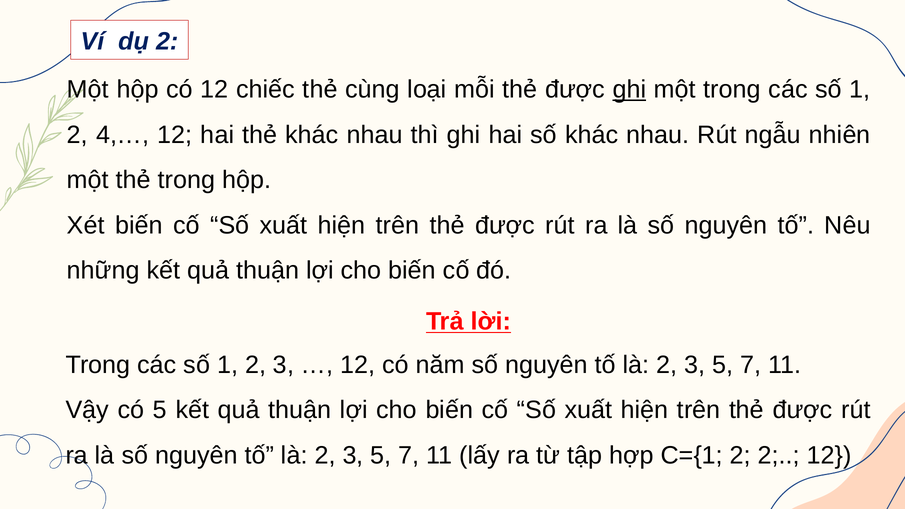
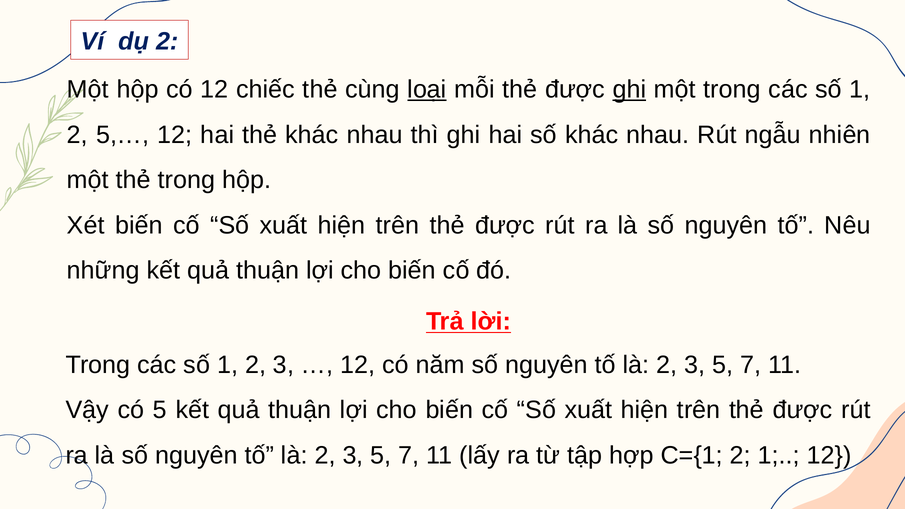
loại underline: none -> present (427, 90)
4,…: 4,… -> 5,… (123, 135)
2 2: 2 -> 1 (779, 455)
